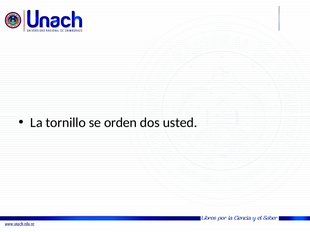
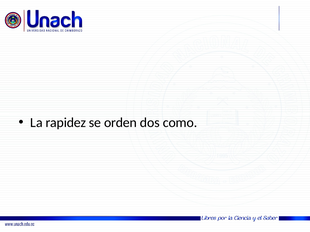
tornillo: tornillo -> rapidez (66, 123)
usted: usted -> como (180, 123)
